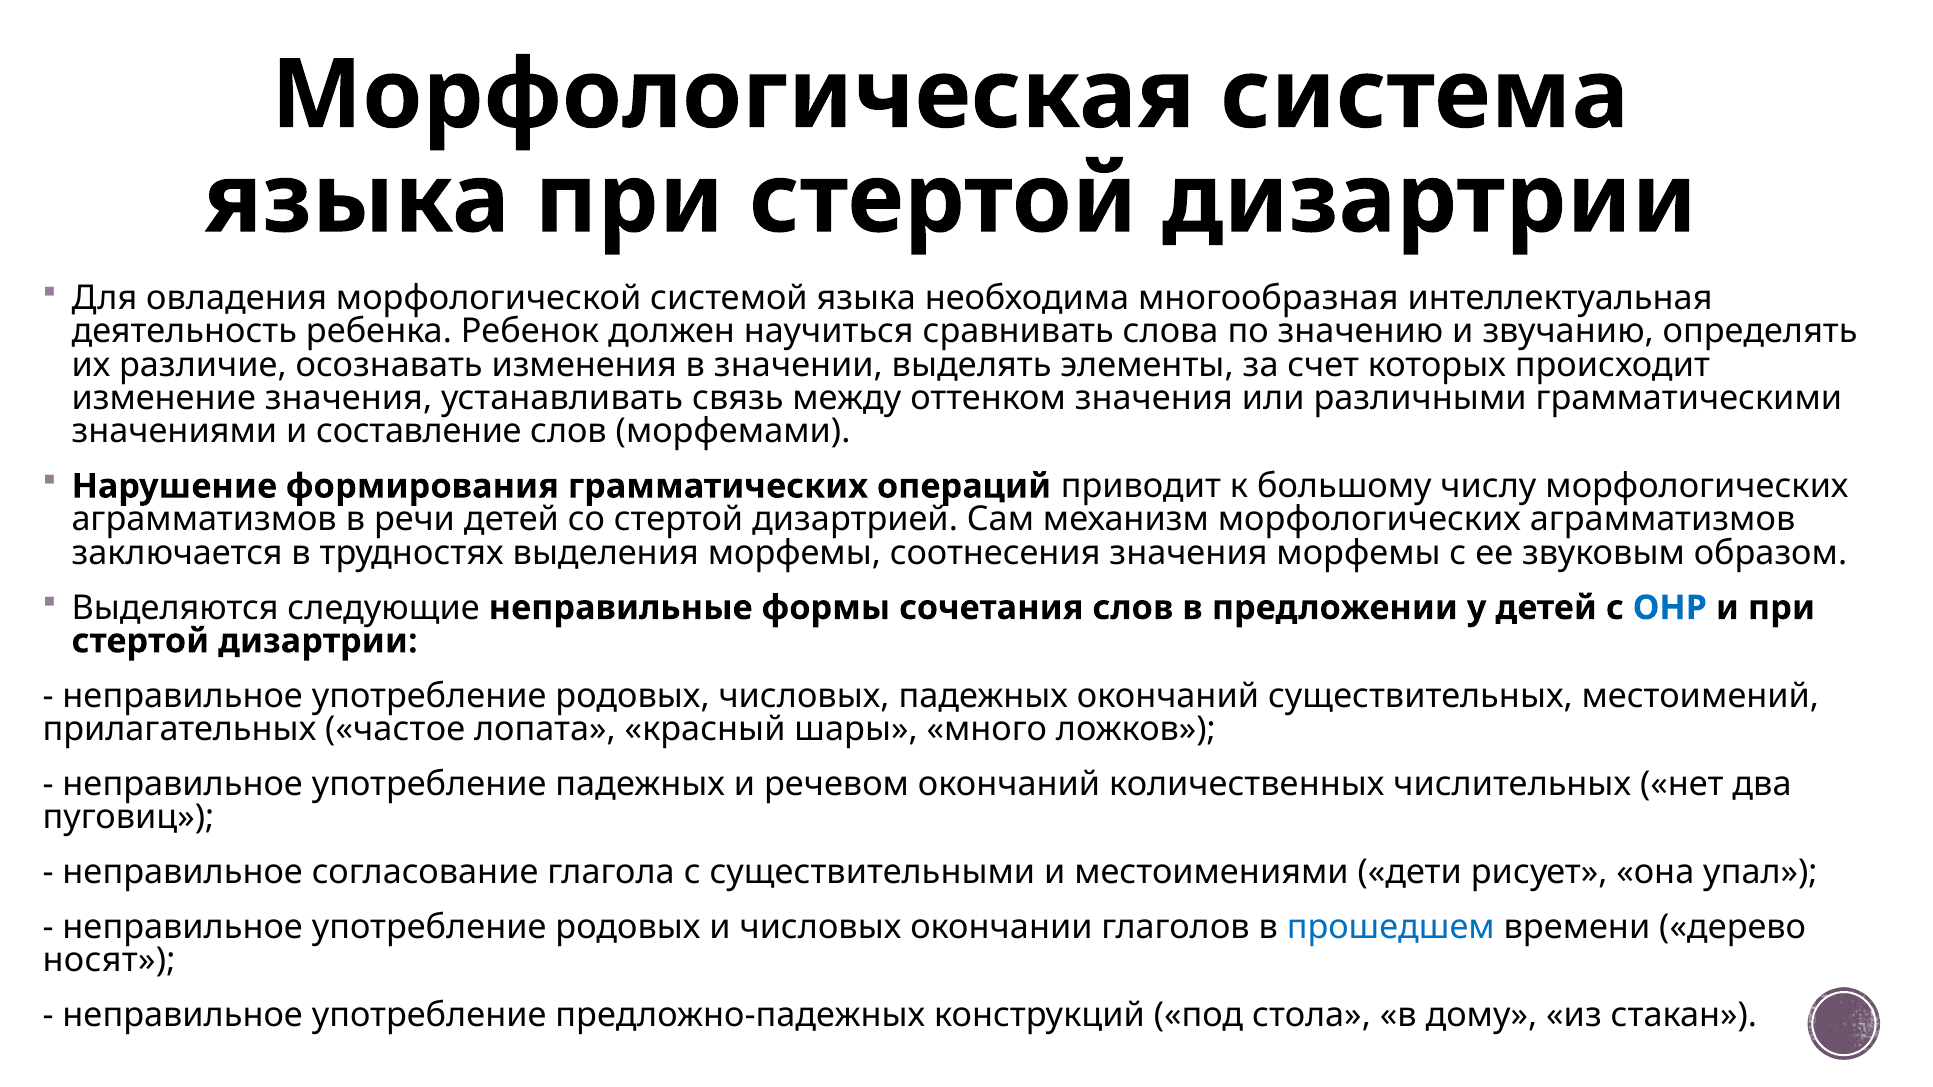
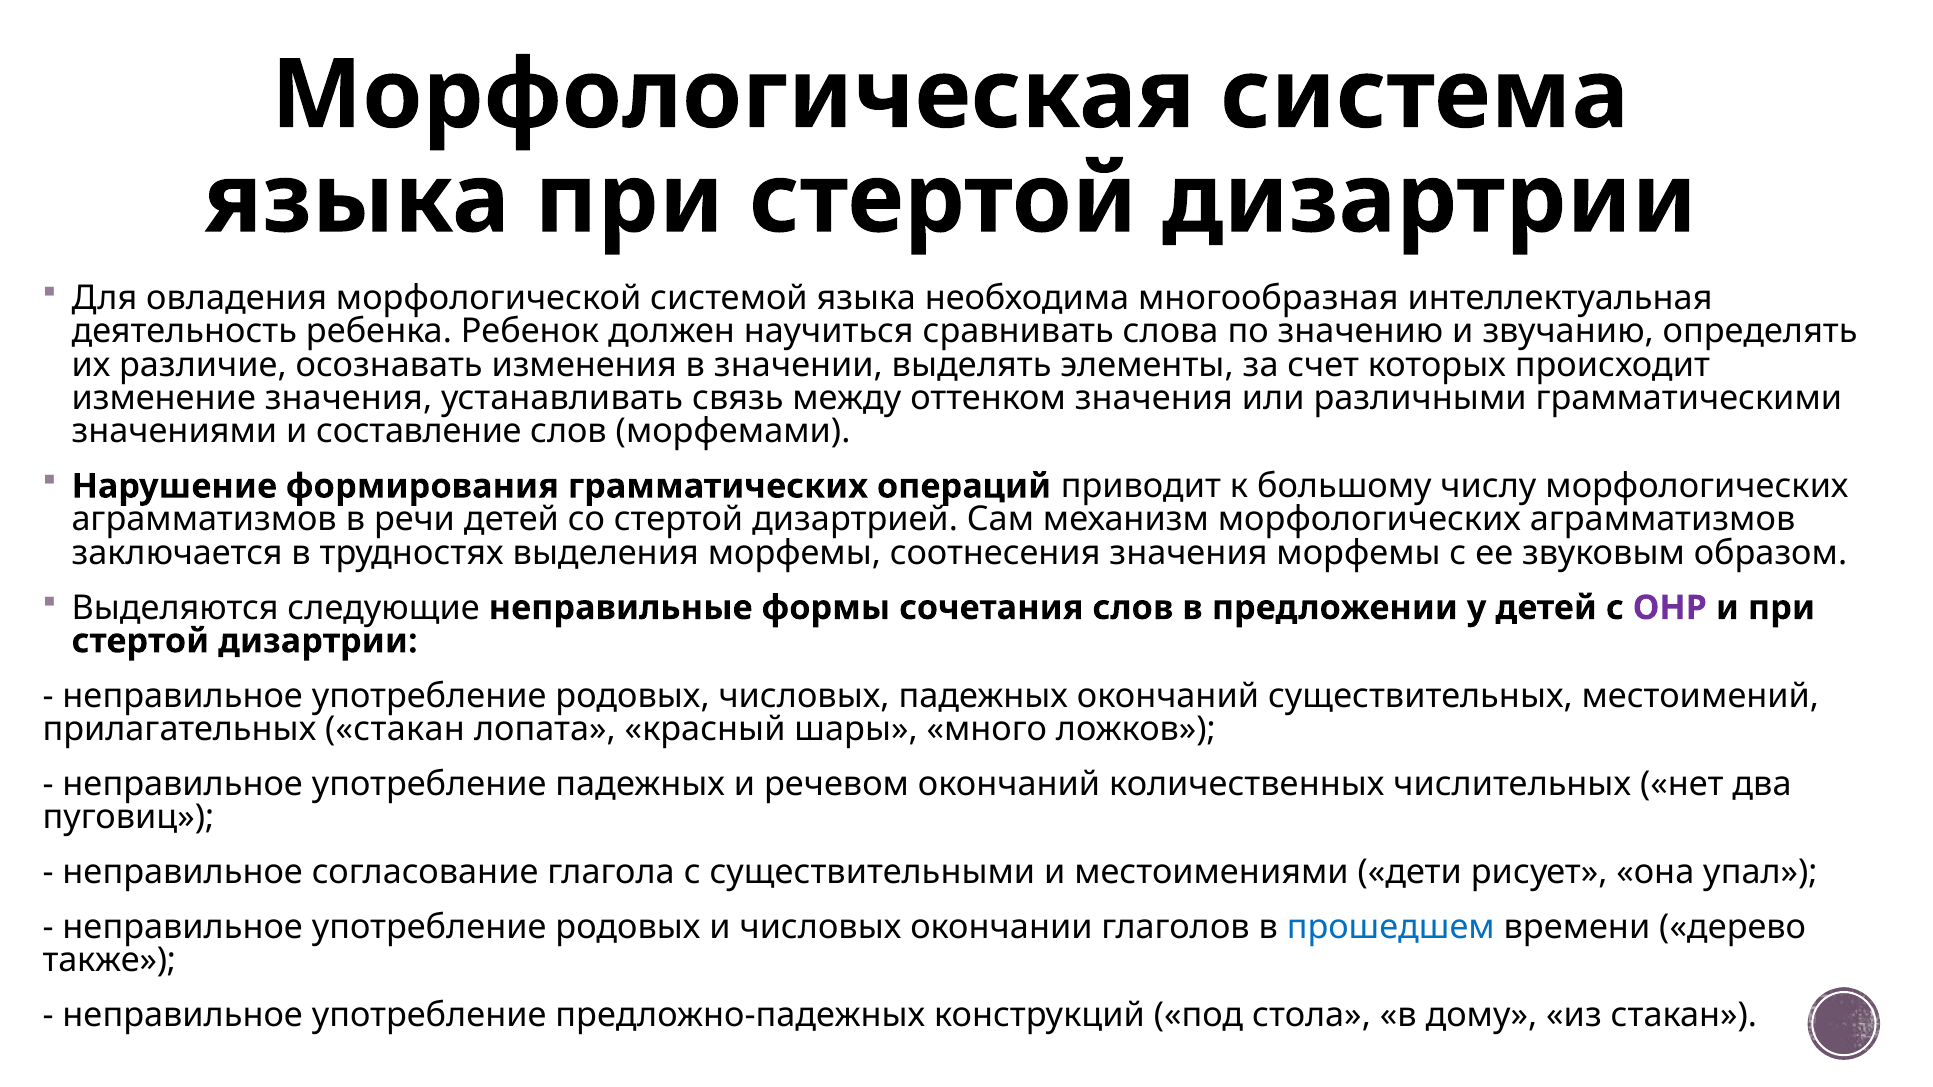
ОHP colour: blue -> purple (1670, 608)
прилагательных частое: частое -> стакан (395, 729)
носят: носят -> также (109, 961)
